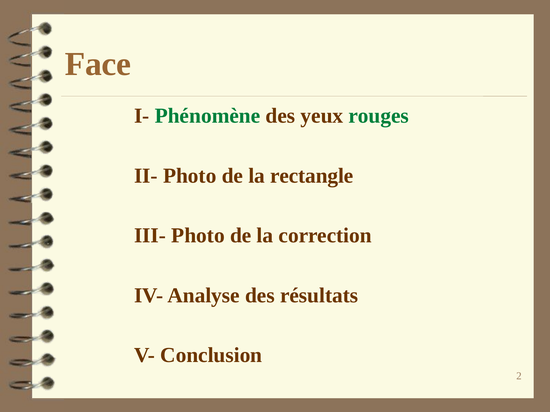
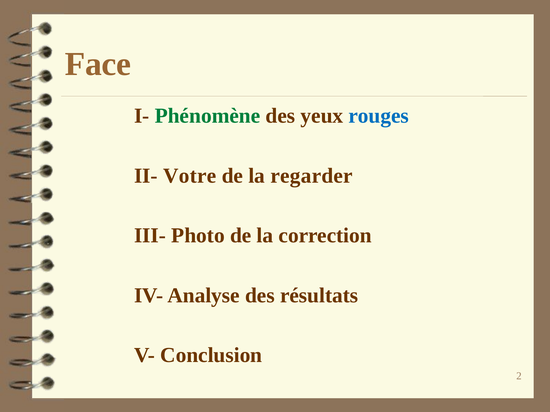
rouges colour: green -> blue (379, 116)
II- Photo: Photo -> Votre (190, 176)
rectangle: rectangle -> regarder (312, 176)
